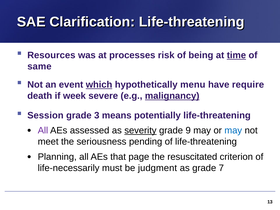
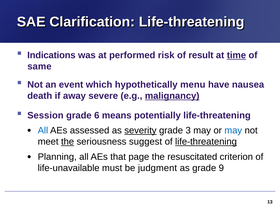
Resources: Resources -> Indications (51, 55)
processes: processes -> performed (132, 55)
being: being -> result (201, 55)
which underline: present -> none (99, 85)
require: require -> nausea (248, 85)
week: week -> away (74, 96)
3: 3 -> 6 (97, 115)
All colour: purple -> blue (43, 131)
9: 9 -> 3 (188, 131)
the underline: none -> present (68, 142)
pending: pending -> suggest (146, 142)
life-threatening underline: none -> present (206, 142)
life-necessarily: life-necessarily -> life-unavailable (69, 168)
7: 7 -> 9 (221, 168)
